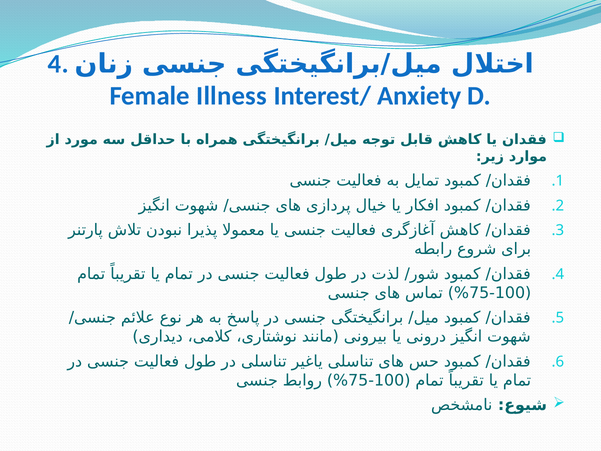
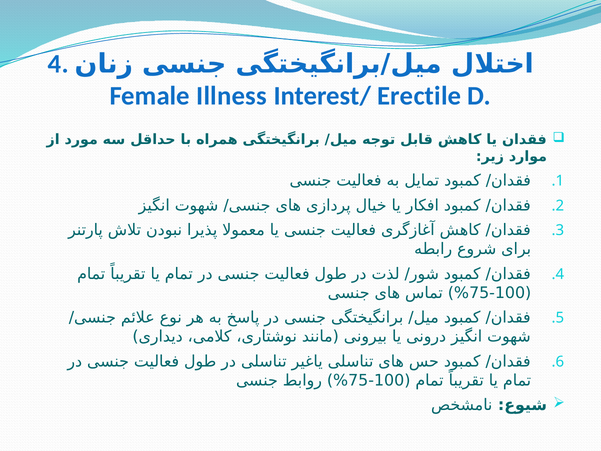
Anxiety: Anxiety -> Erectile (419, 96)
